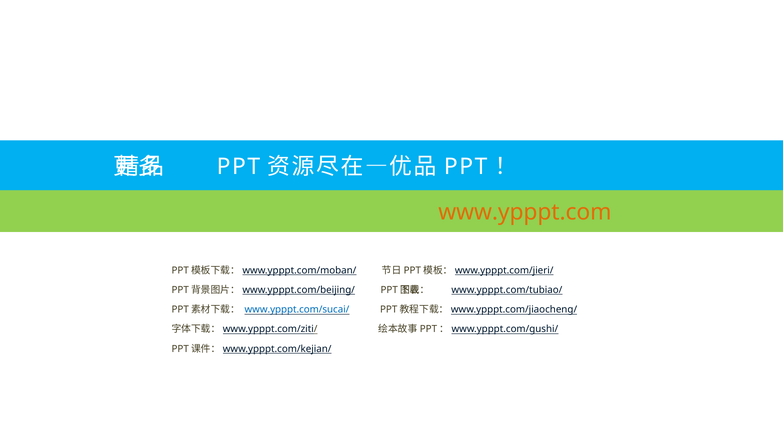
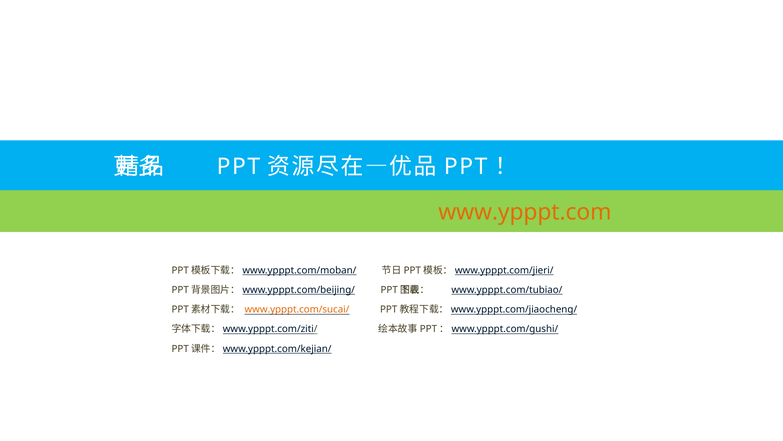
www.ypppt.com/sucai/ colour: blue -> orange (297, 309)
